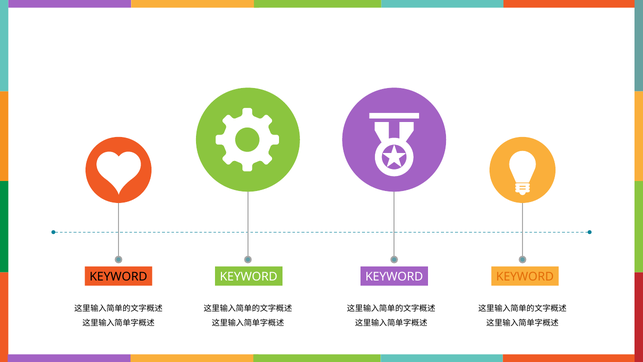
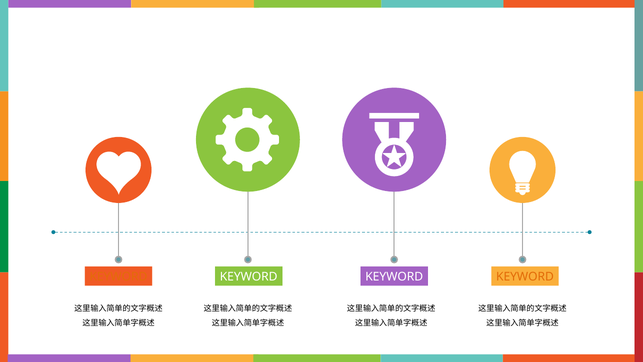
KEYWORD colour: black -> orange (118, 277)
